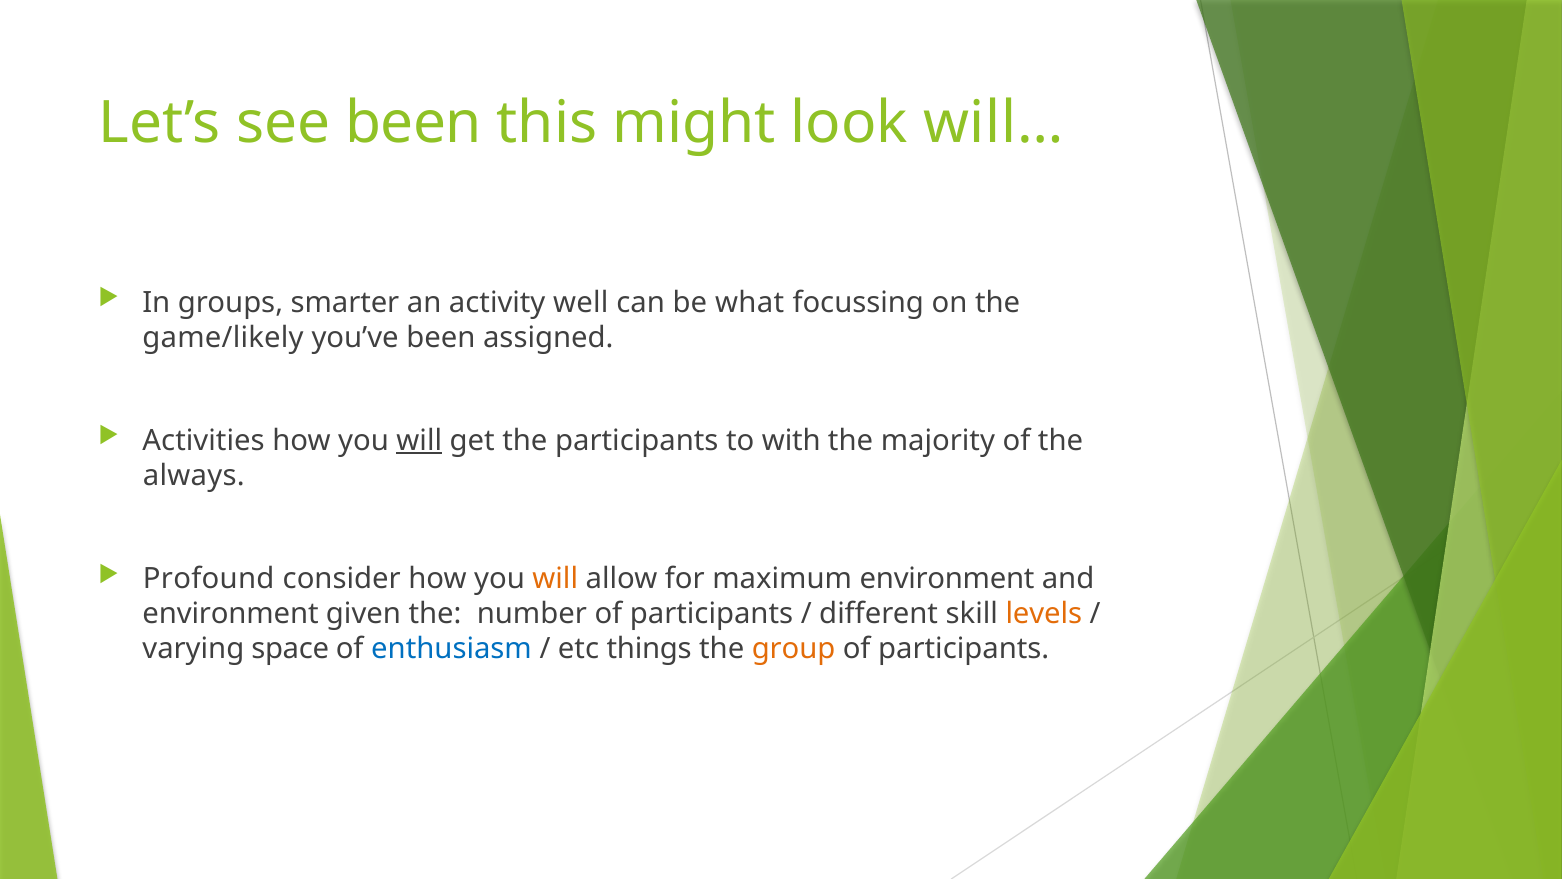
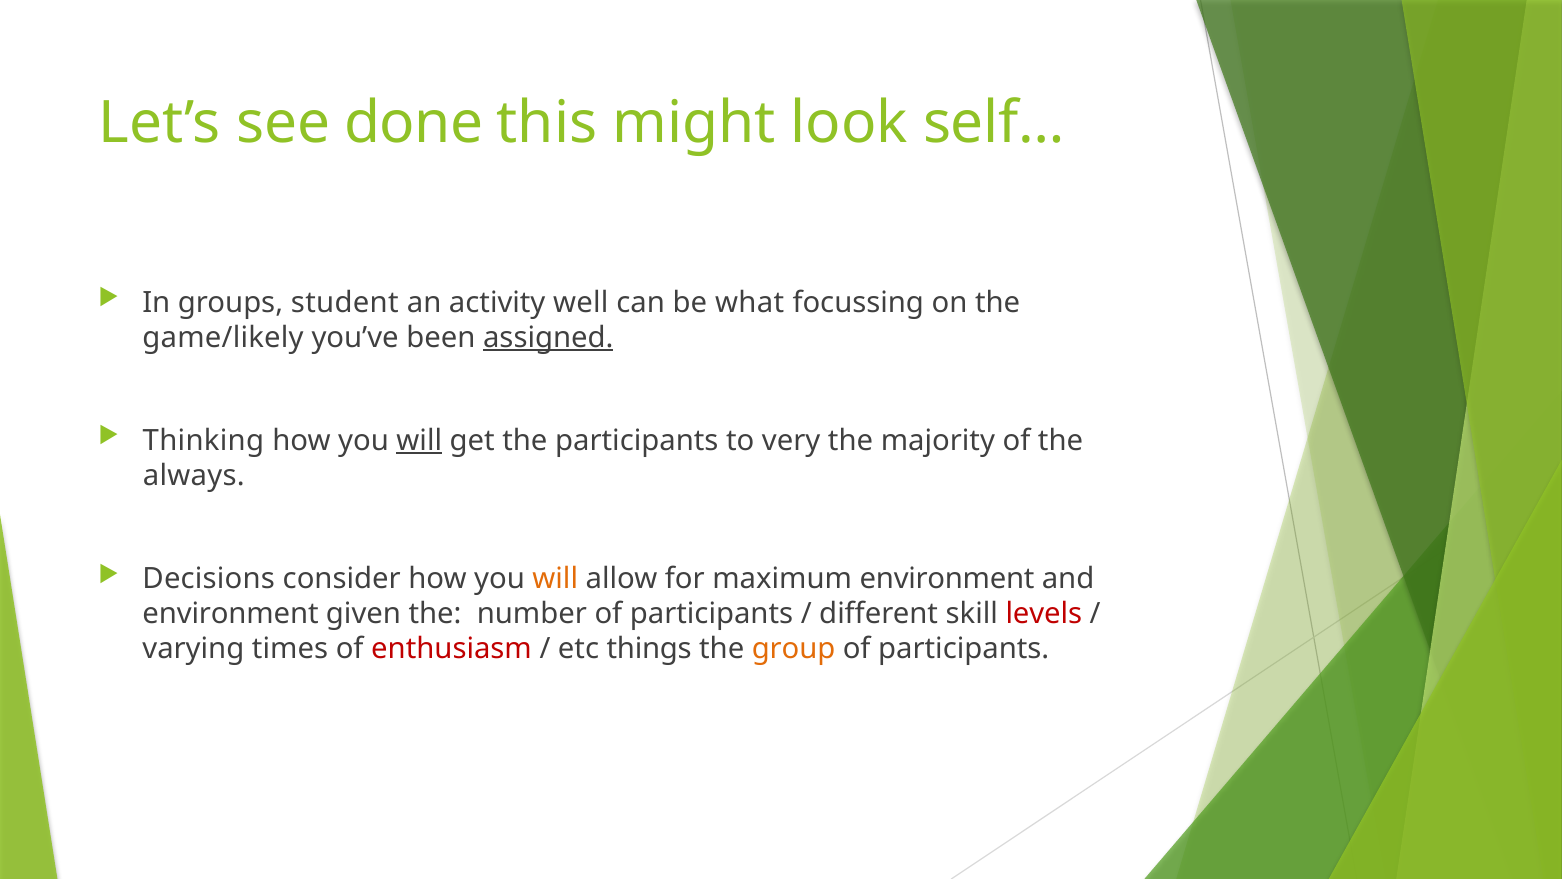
see been: been -> done (414, 123)
will…: will… -> self… (994, 123)
smarter: smarter -> student (345, 302)
assigned underline: none -> present (548, 337)
Activities: Activities -> Thinking (203, 440)
with: with -> very (791, 440)
Profound: Profound -> Decisions (209, 578)
levels colour: orange -> red (1044, 613)
space: space -> times (290, 649)
enthusiasm colour: blue -> red (452, 649)
